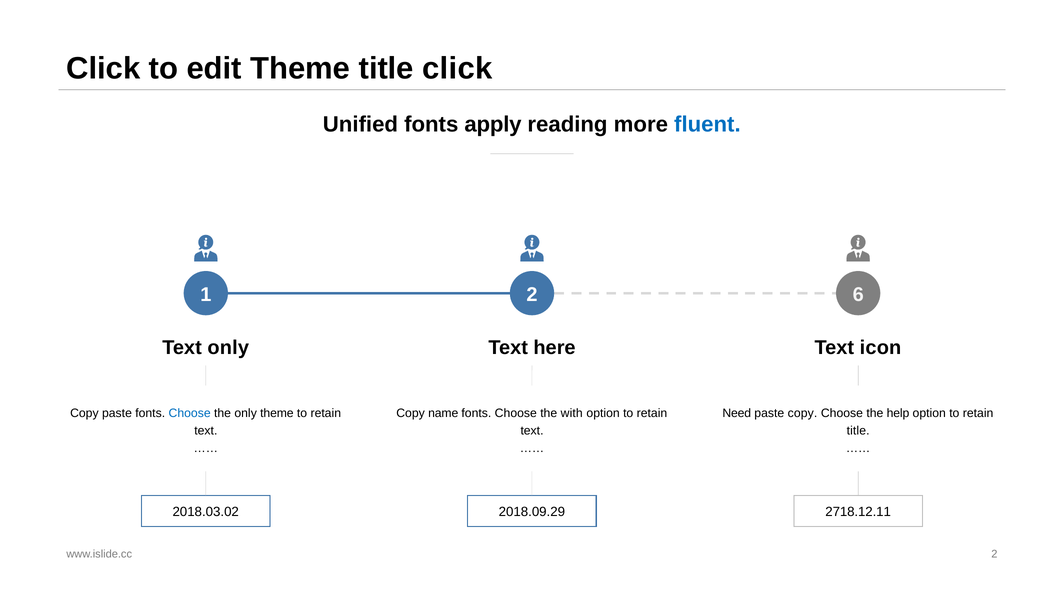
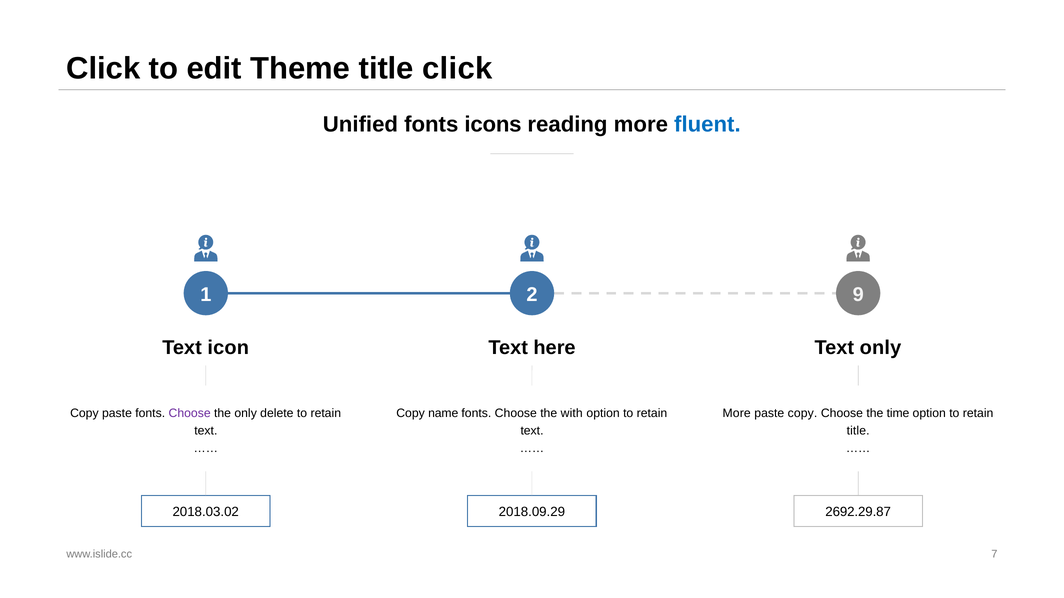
apply: apply -> icons (493, 124)
6: 6 -> 9 (858, 295)
Text only: only -> icon (228, 348)
Text icon: icon -> only (881, 348)
Choose colour: blue -> purple (190, 414)
only theme: theme -> delete (277, 414)
Need: Need -> More (737, 414)
help: help -> time (898, 414)
2718.12.11: 2718.12.11 -> 2692.29.87 (858, 512)
www.islide.cc 2: 2 -> 7 (994, 554)
